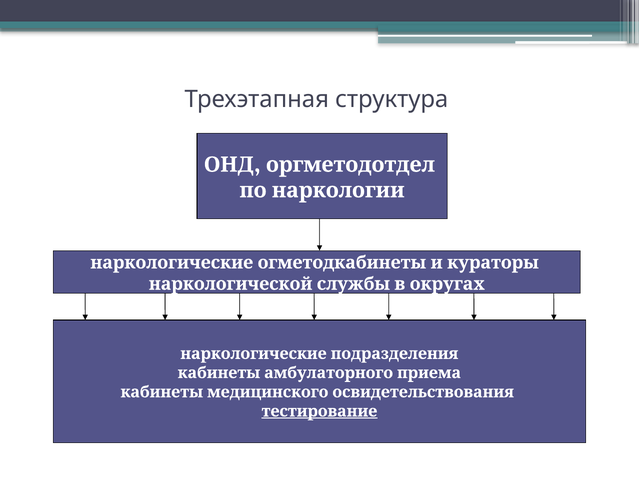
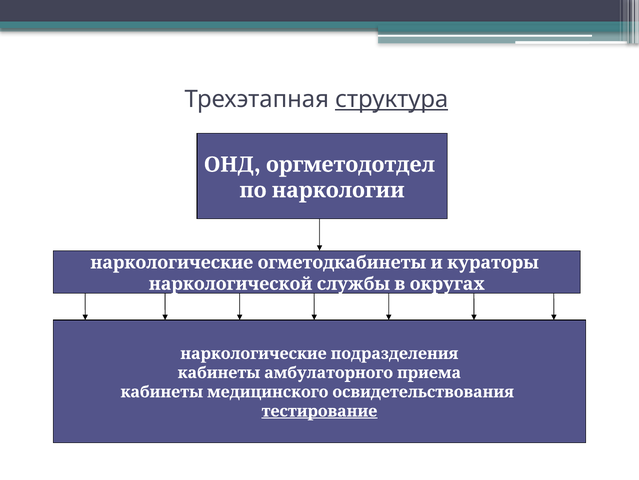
структура underline: none -> present (392, 99)
